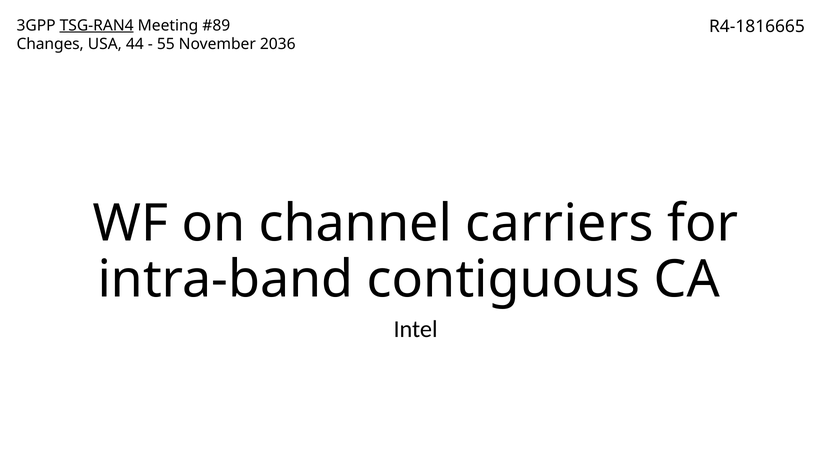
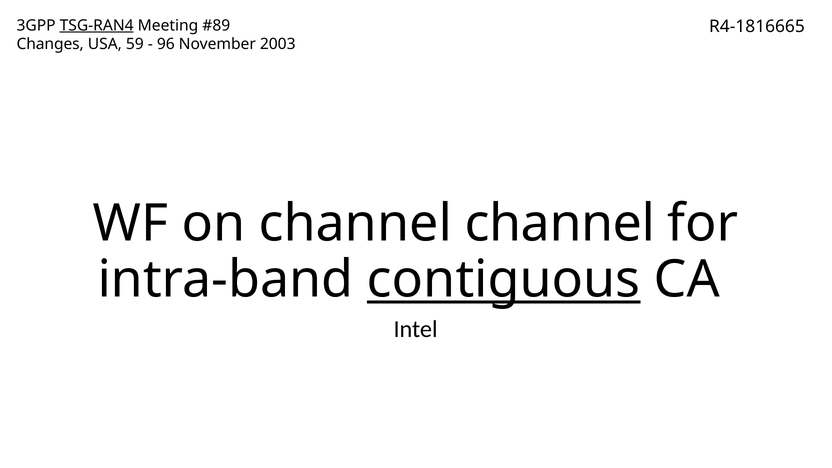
44: 44 -> 59 (135, 44)
55: 55 -> 96 (166, 44)
2036: 2036 -> 2003 (278, 44)
channel carriers: carriers -> channel (560, 224)
contiguous underline: none -> present (504, 280)
